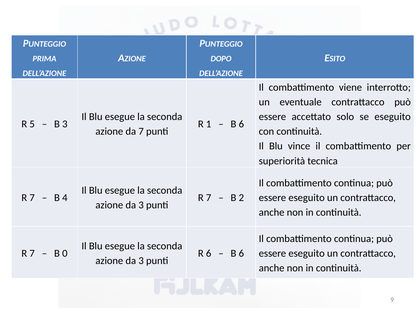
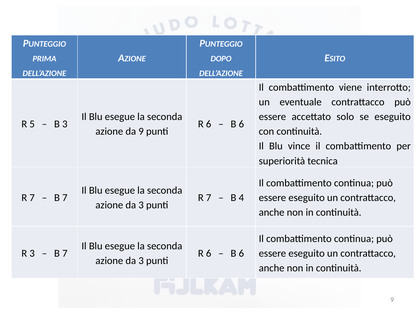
1: 1 -> 6 (209, 124)
da 7: 7 -> 9 (141, 132)
4: 4 -> 7 (65, 198)
2: 2 -> 4 (241, 198)
7: 7 -> 3 (32, 254)
0: 0 -> 7 (65, 254)
